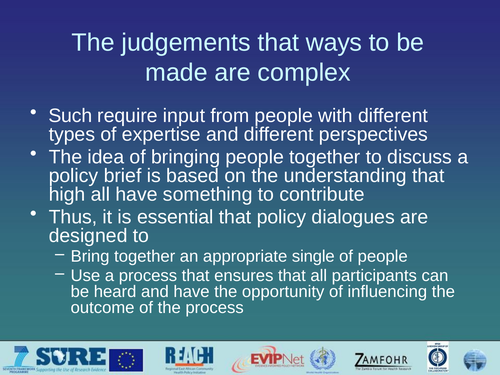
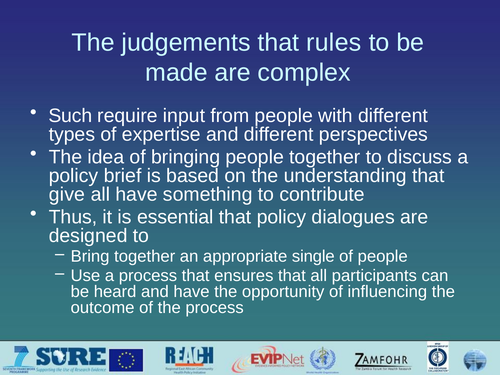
ways: ways -> rules (334, 43)
high: high -> give (67, 194)
